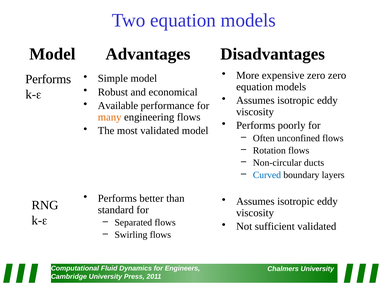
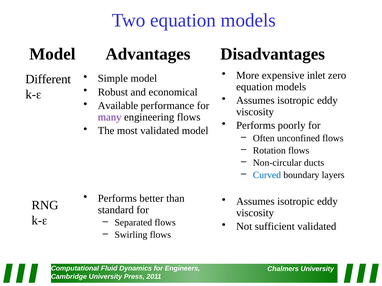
expensive zero: zero -> inlet (316, 76)
Performs: Performs -> Different (48, 79)
many colour: orange -> purple (110, 117)
